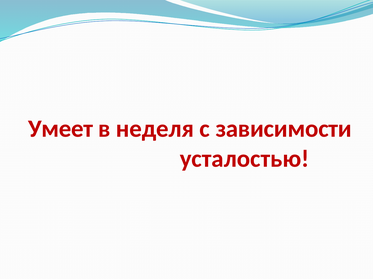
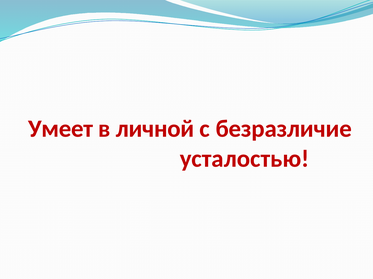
неделя: неделя -> личной (155, 129)
зависимости: зависимости -> безразличие (284, 129)
